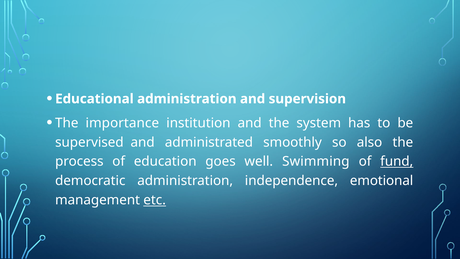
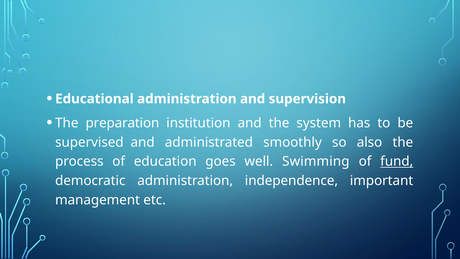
importance: importance -> preparation (122, 123)
emotional: emotional -> important (382, 181)
etc underline: present -> none (155, 200)
